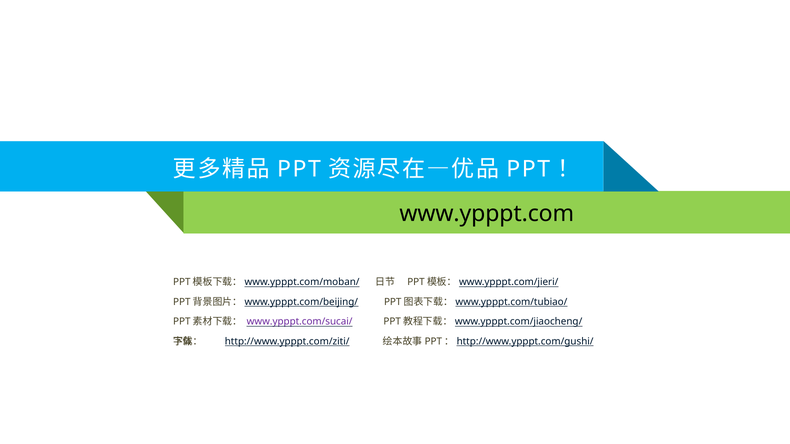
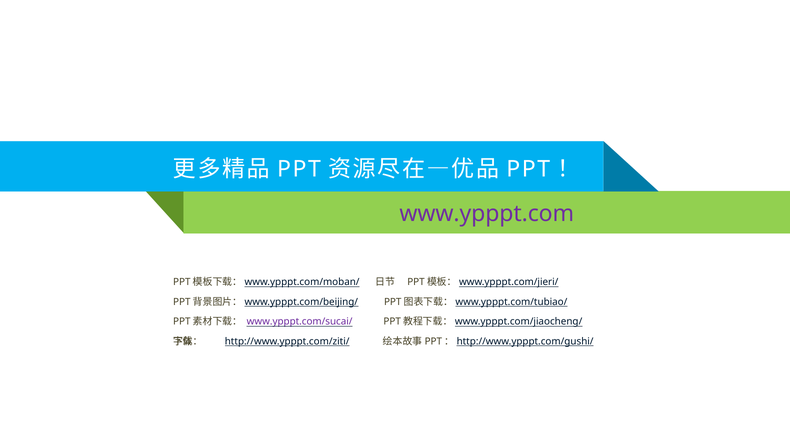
www.ypppt.com colour: black -> purple (487, 214)
